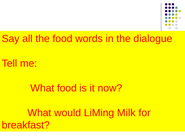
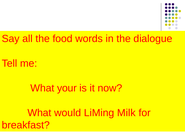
What food: food -> your (67, 88)
